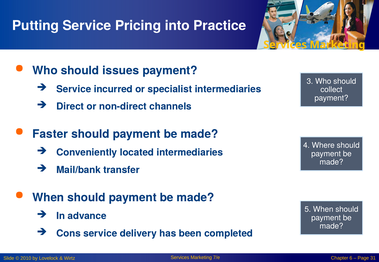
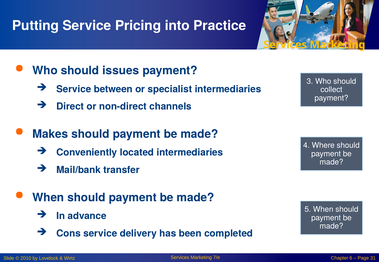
incurred: incurred -> between (113, 89)
Faster: Faster -> Makes (50, 134)
